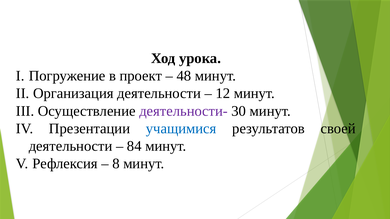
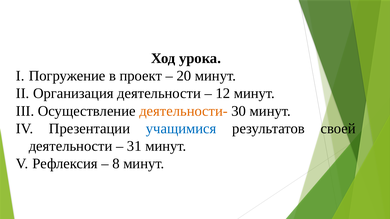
48: 48 -> 20 (184, 76)
деятельности- colour: purple -> orange (183, 111)
84: 84 -> 31 (134, 146)
